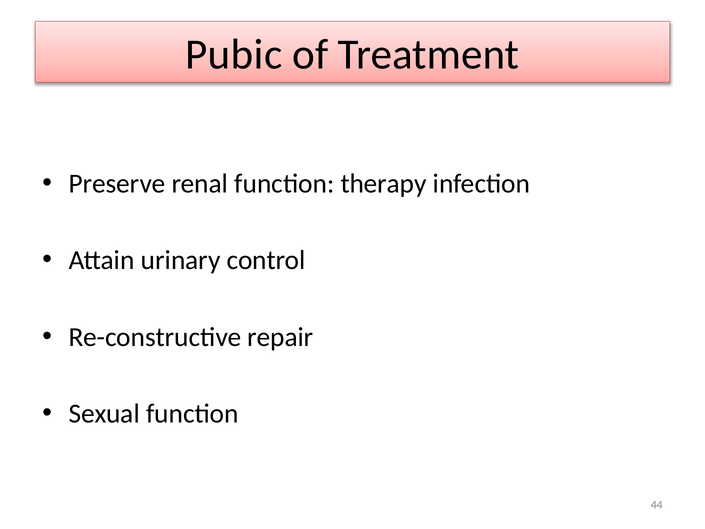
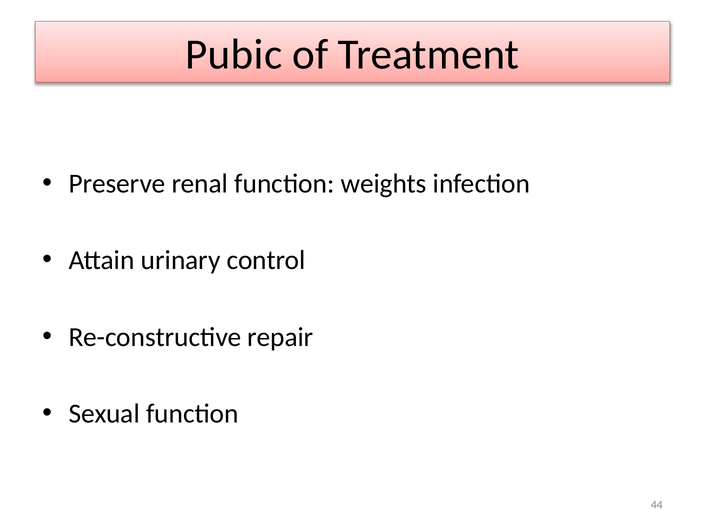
therapy: therapy -> weights (384, 184)
